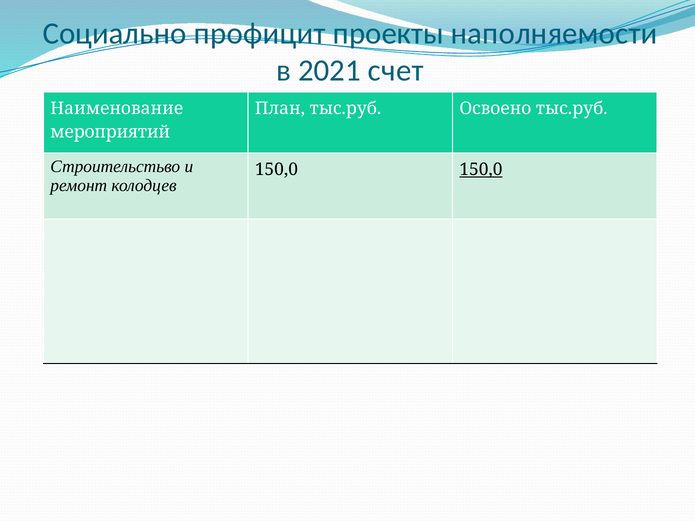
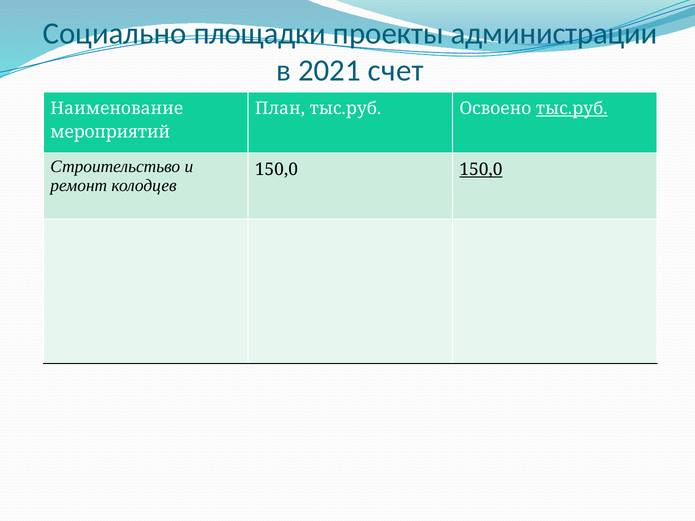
профицит: профицит -> площадки (260, 33)
наполняемости: наполняемости -> администрации (554, 33)
тыс.руб underline: none -> present (572, 109)
